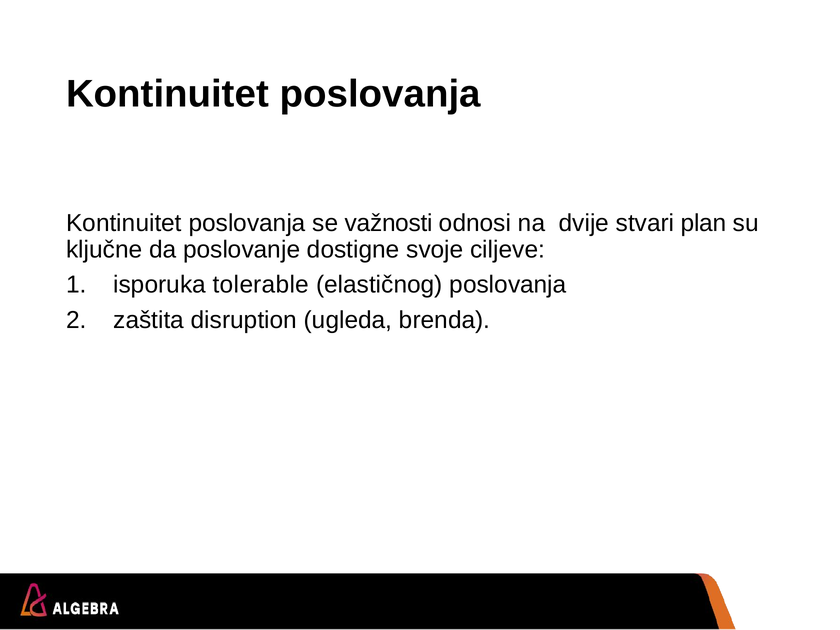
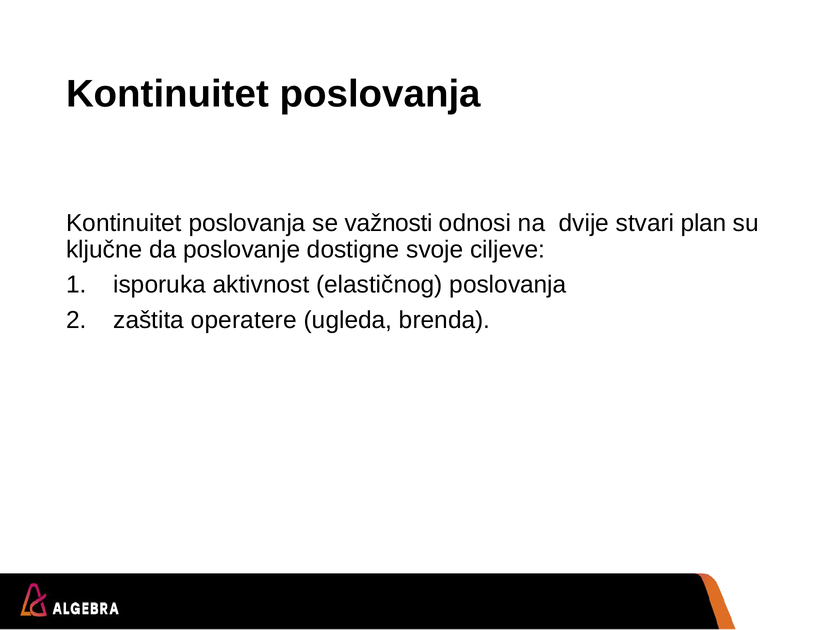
tolerable: tolerable -> aktivnost (261, 285)
disruption: disruption -> operatere (244, 320)
